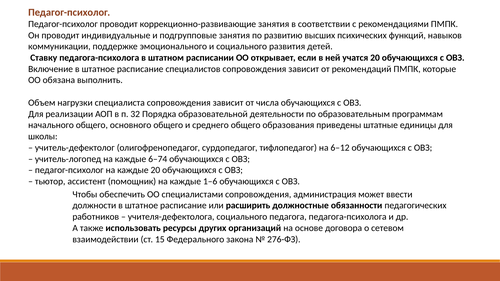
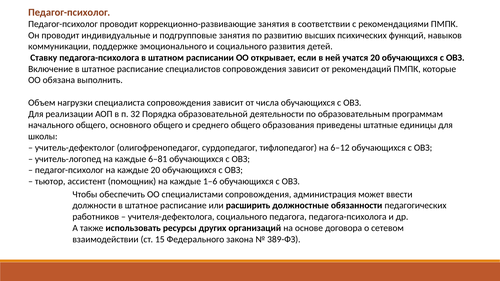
6–74: 6–74 -> 6–81 (158, 159)
276-ФЗ: 276-ФЗ -> 389-ФЗ (284, 239)
